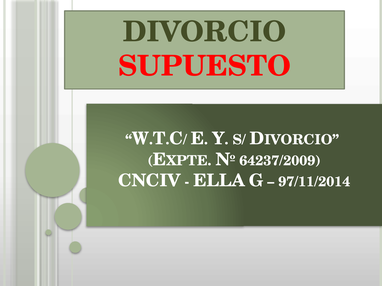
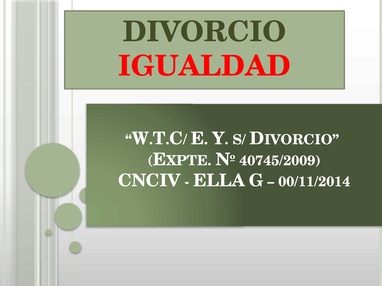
SUPUESTO: SUPUESTO -> IGUALDAD (204, 66)
64237/2009: 64237/2009 -> 40745/2009 (280, 161)
97/11/2014: 97/11/2014 -> 00/11/2014 (314, 182)
